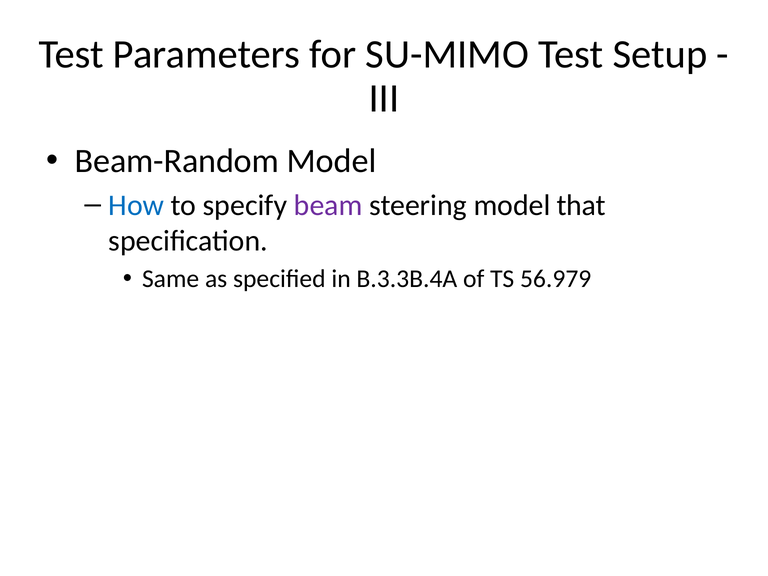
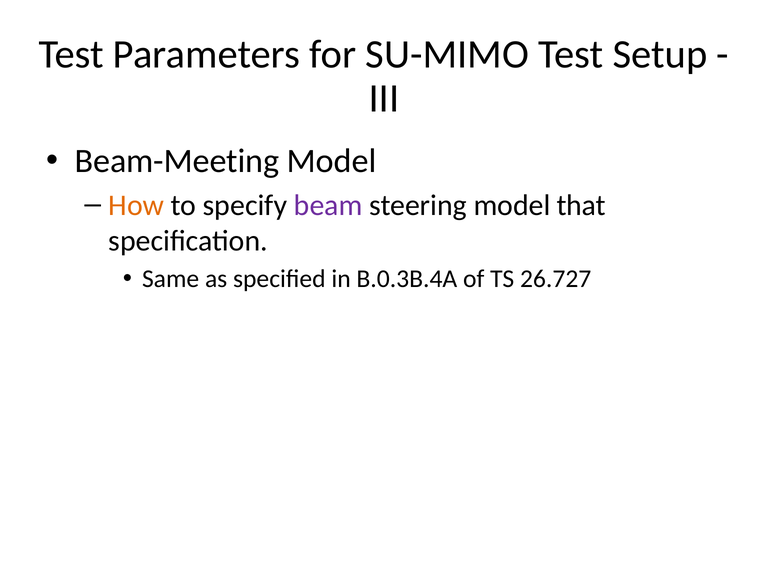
Beam-Random: Beam-Random -> Beam-Meeting (177, 161)
How colour: blue -> orange (136, 205)
B.3.3B.4A: B.3.3B.4A -> B.0.3B.4A (407, 279)
56.979: 56.979 -> 26.727 (556, 279)
